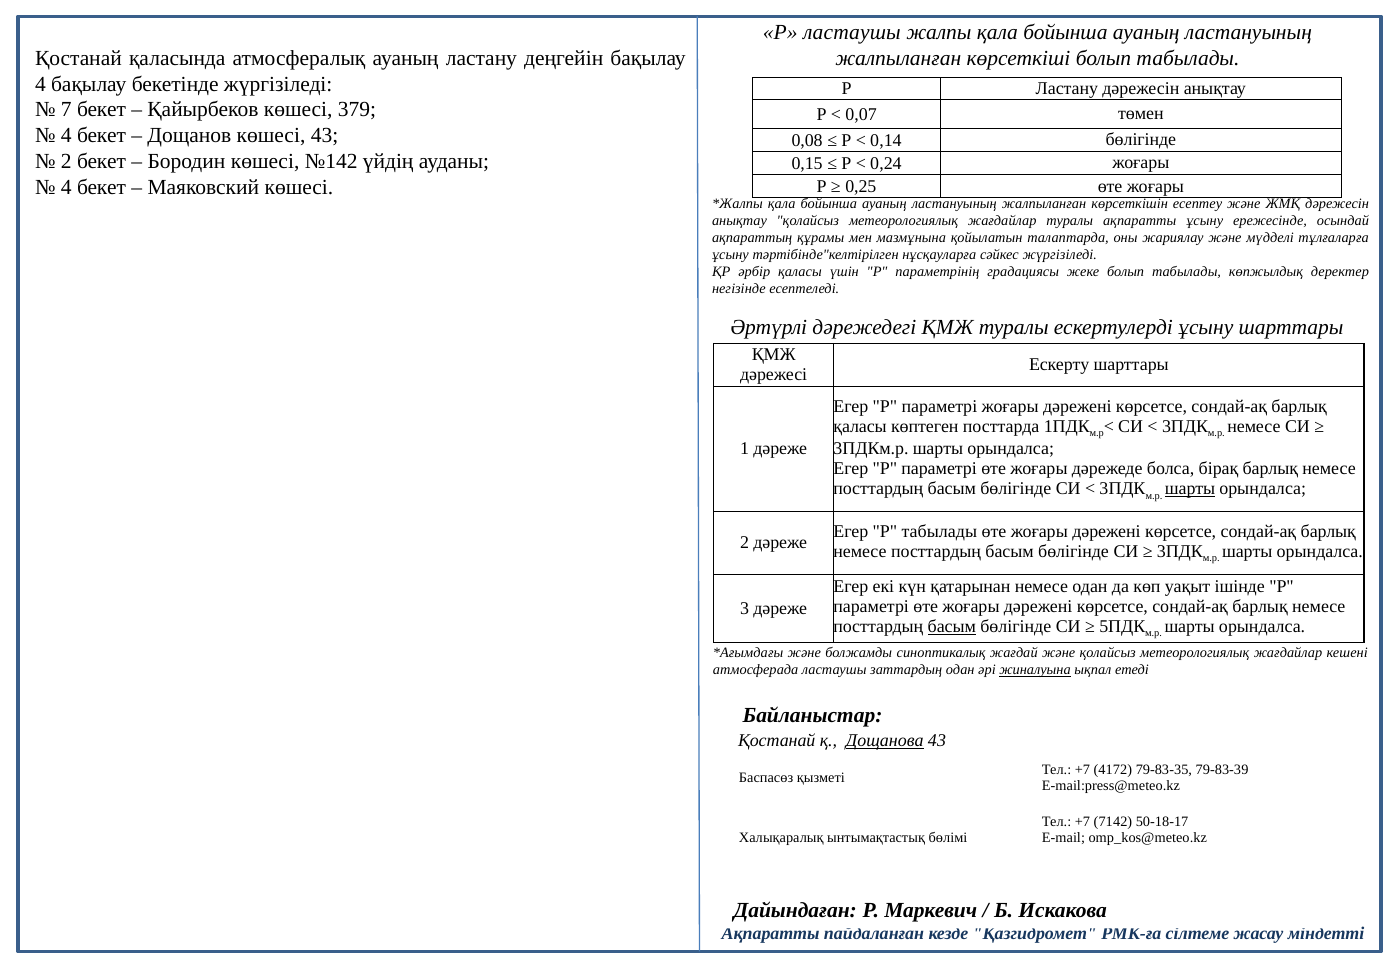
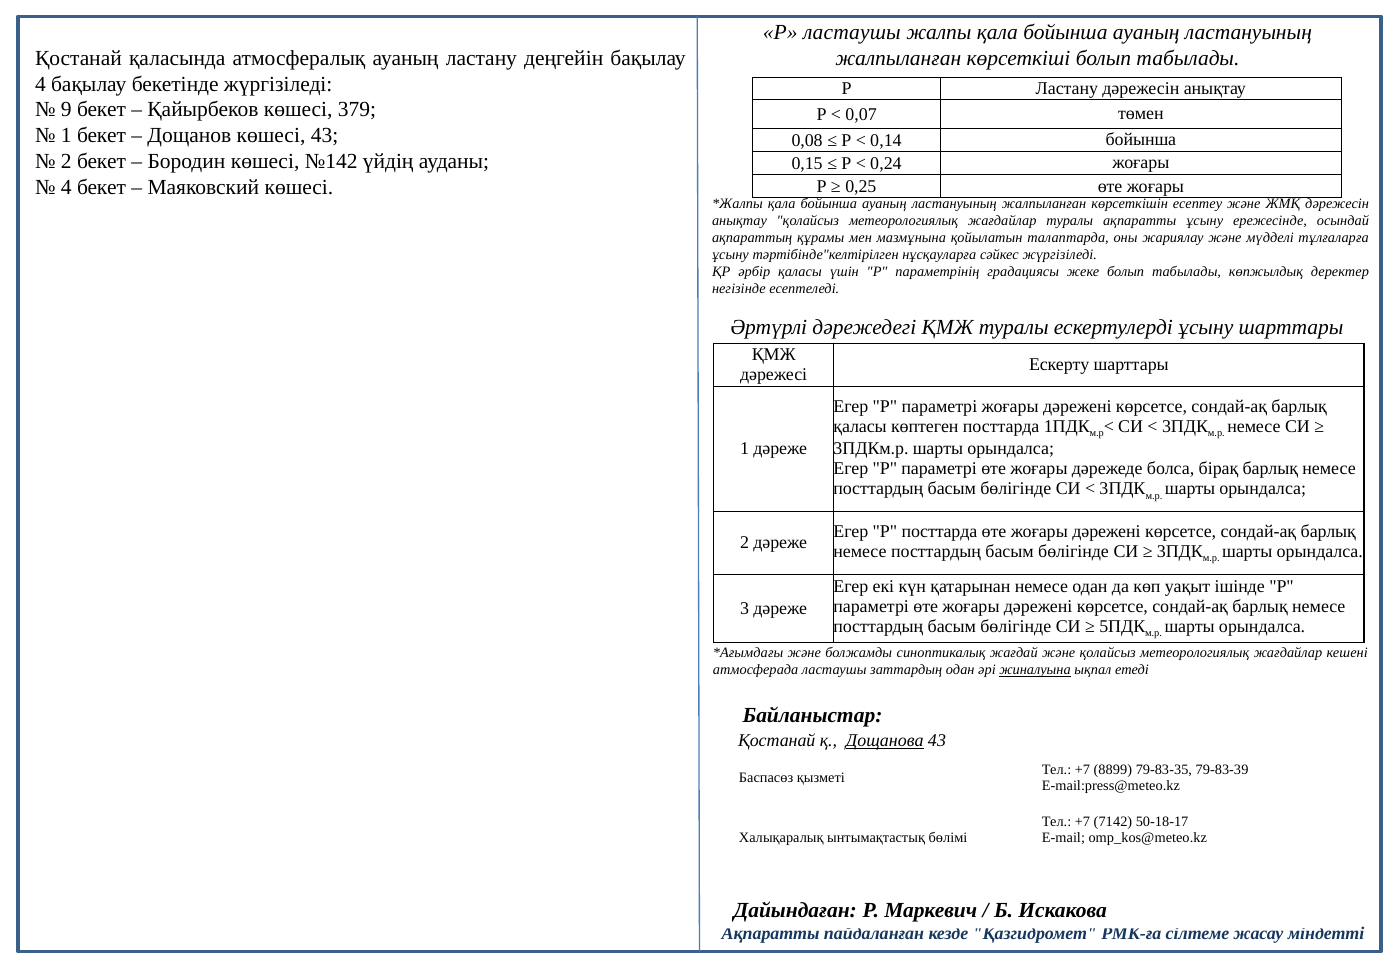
7: 7 -> 9 (66, 110)
4: 4 -> 1 (66, 136)
0,14 бөлігінде: бөлігінде -> бойынша (1141, 140)
шарты underline: present -> none (1190, 489)
Р табылады: табылады -> посттарда (940, 532)
басым underline: present -> none (952, 627)
4172: 4172 -> 8899 (1113, 770)
